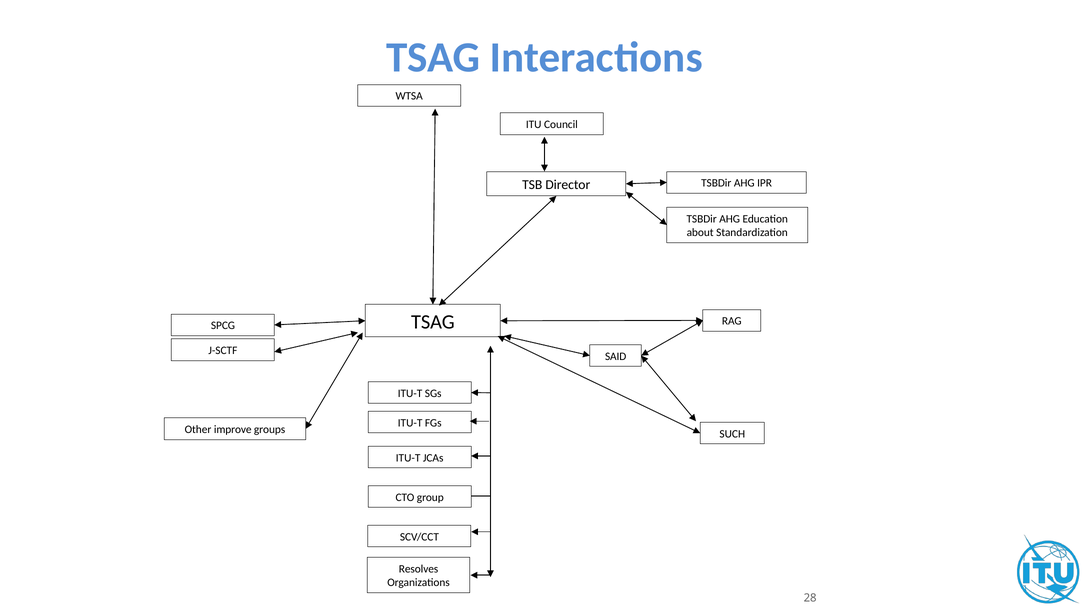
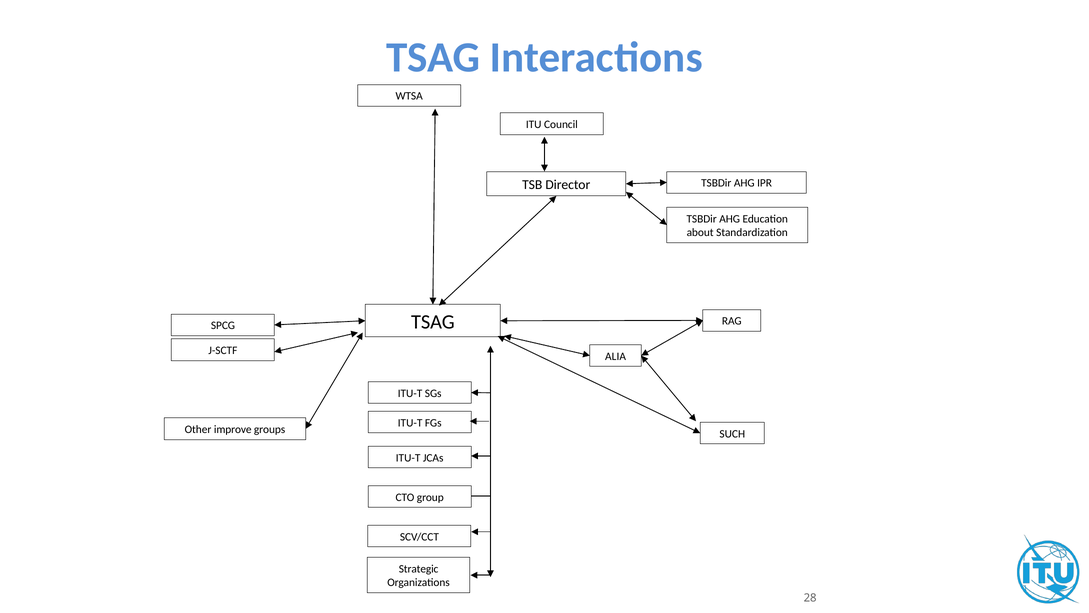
SAID: SAID -> ALIA (616, 356)
Resolves: Resolves -> Strategic (419, 568)
